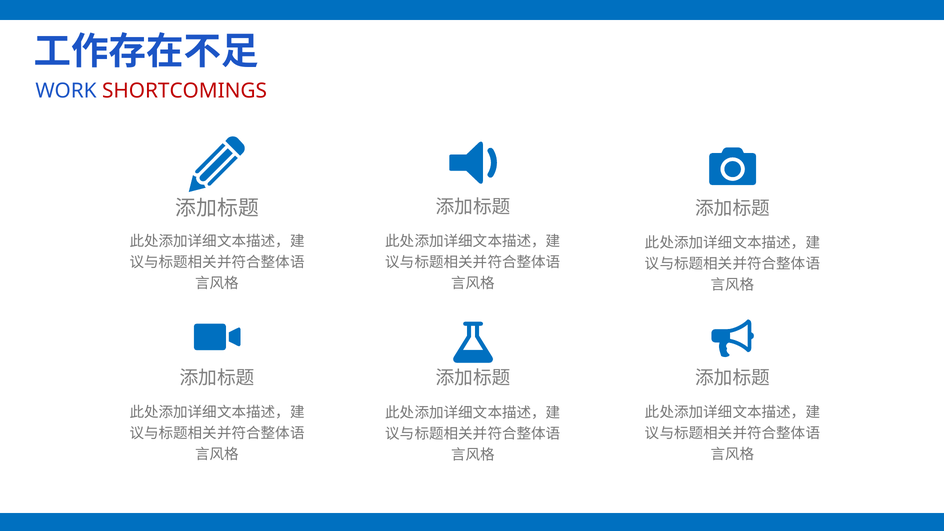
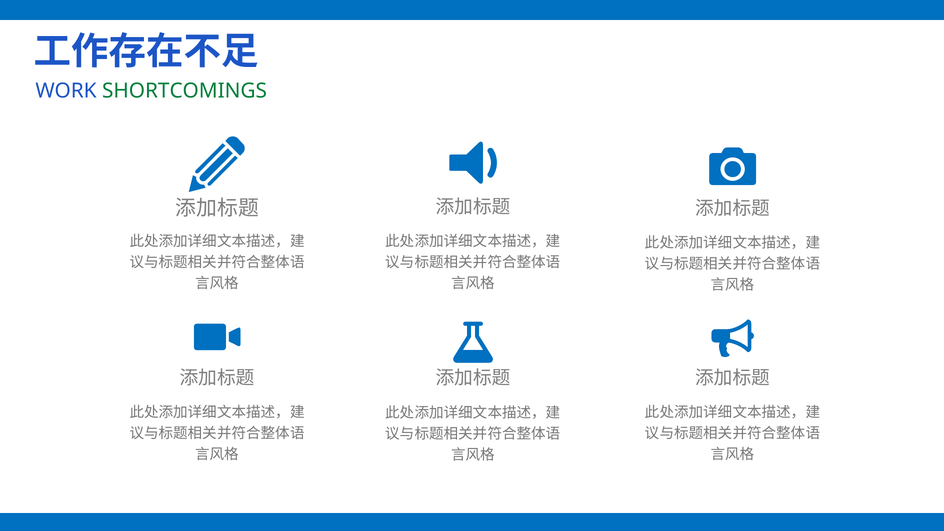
SHORTCOMINGS colour: red -> green (185, 91)
